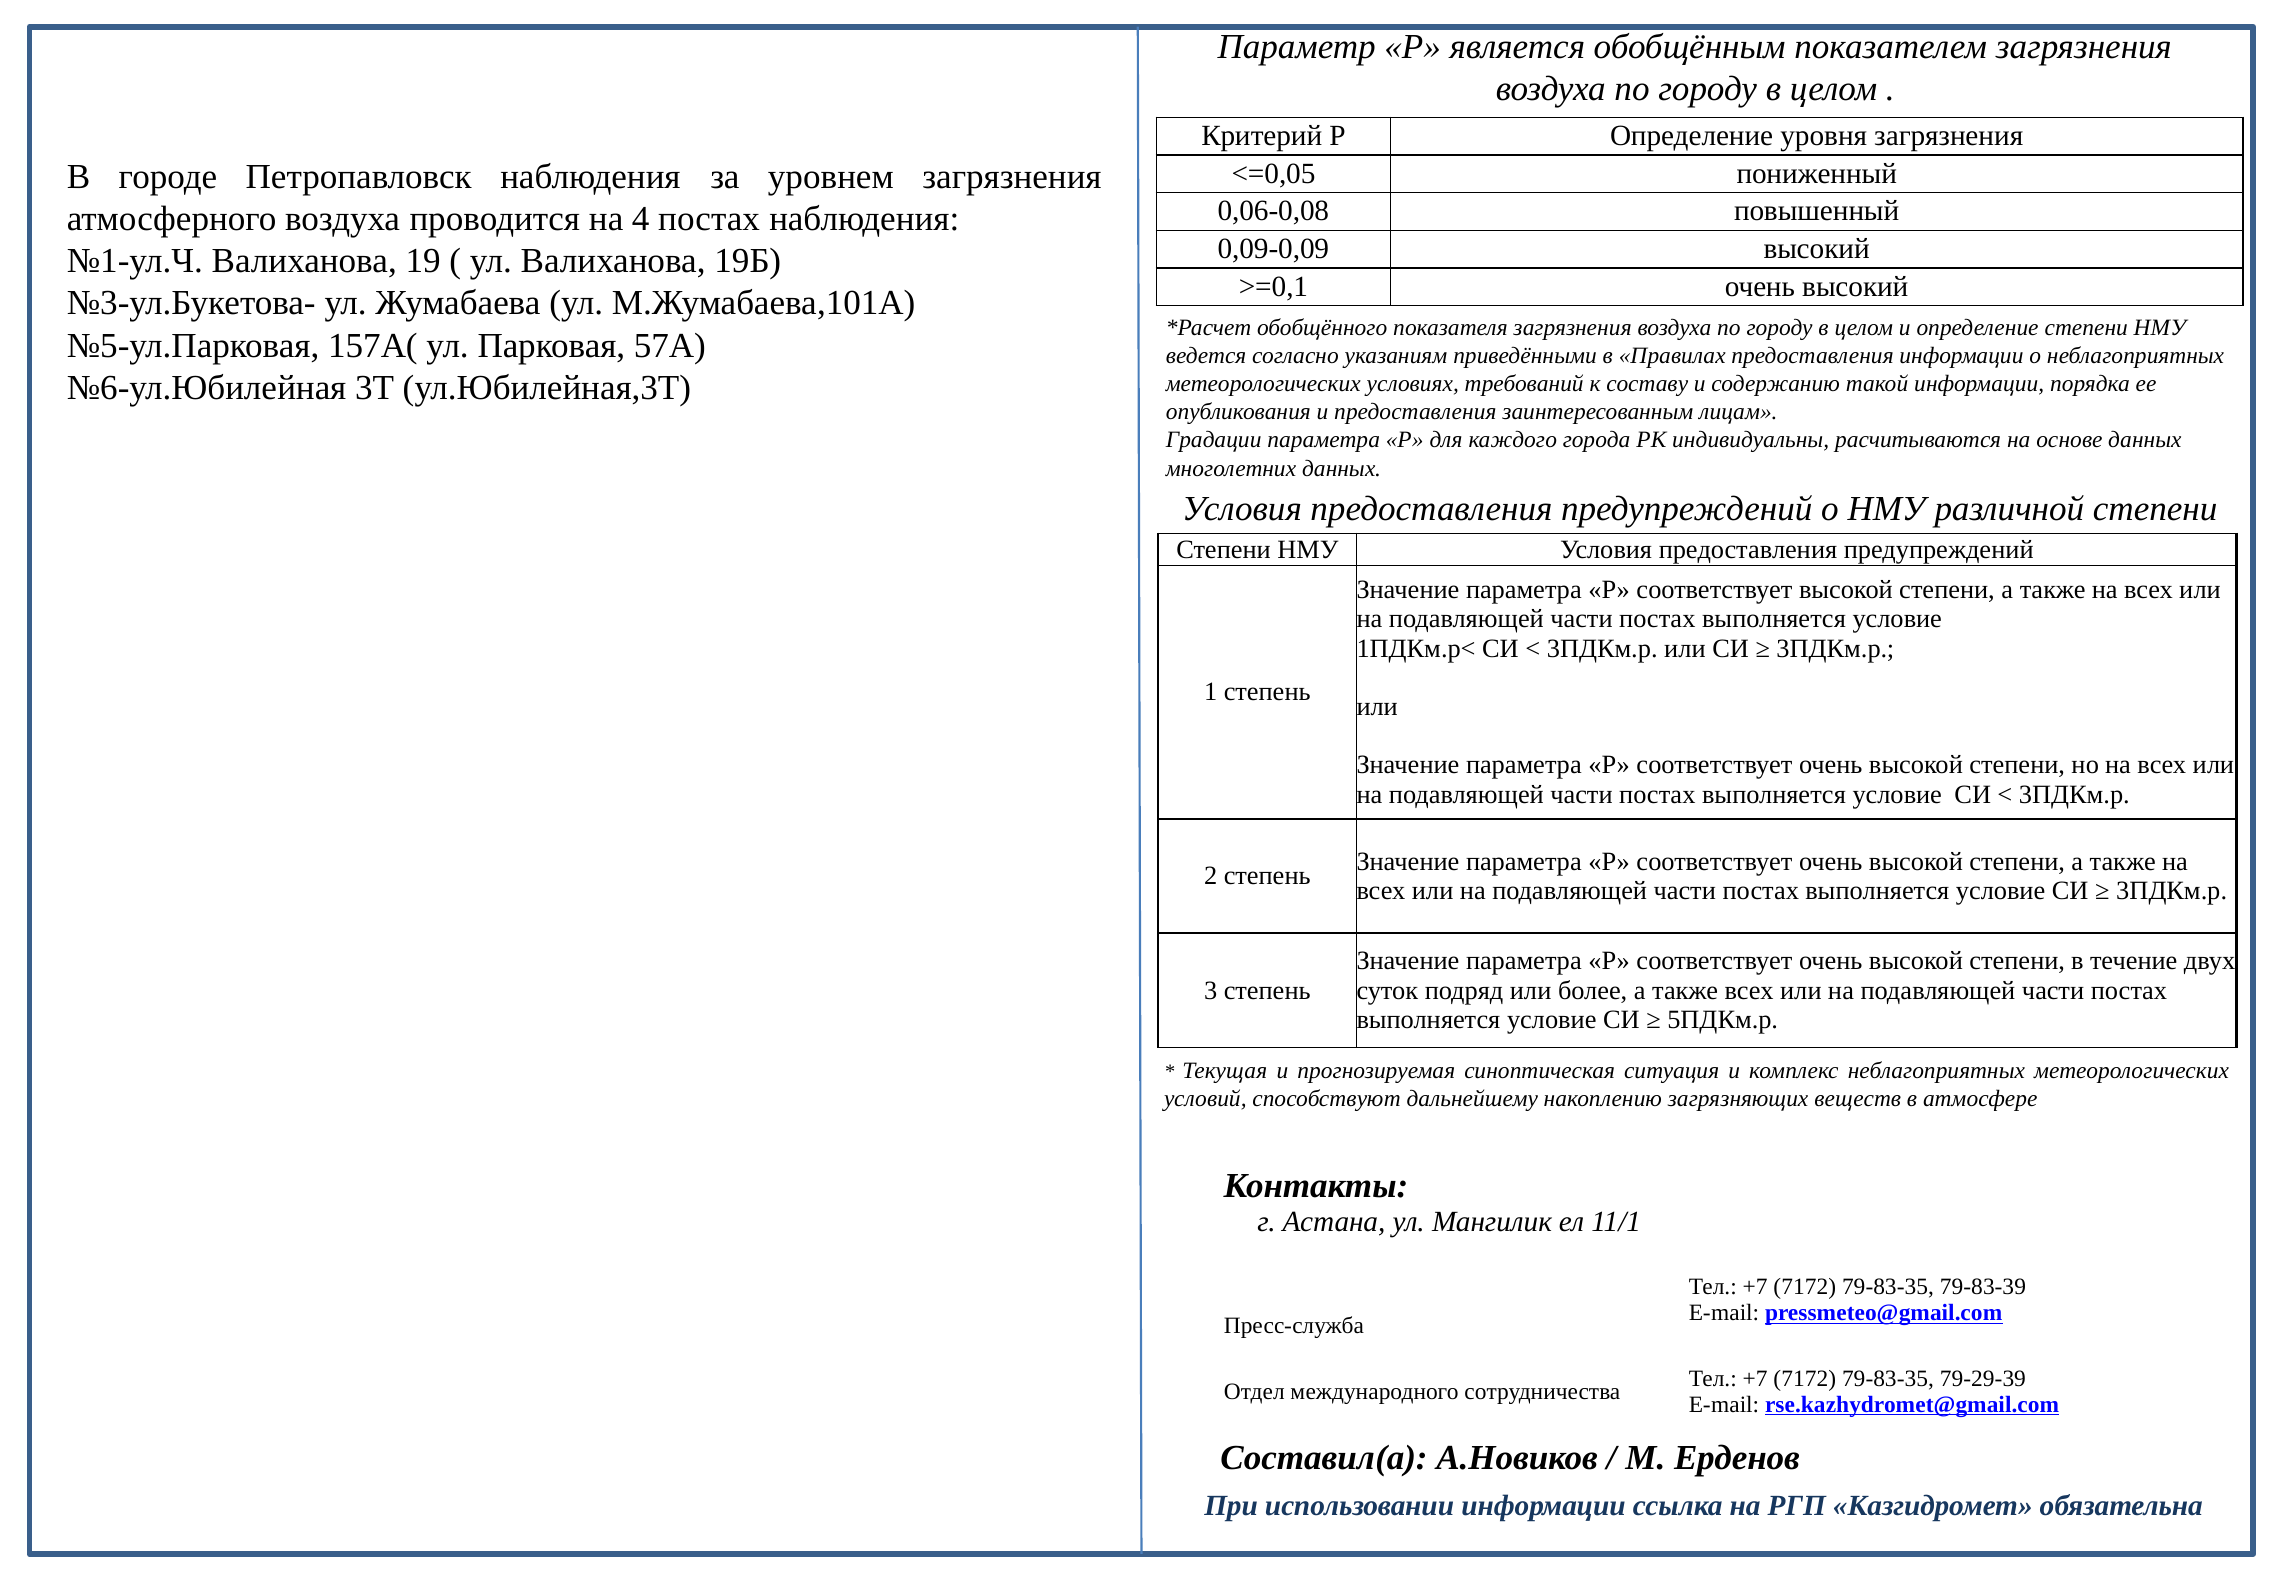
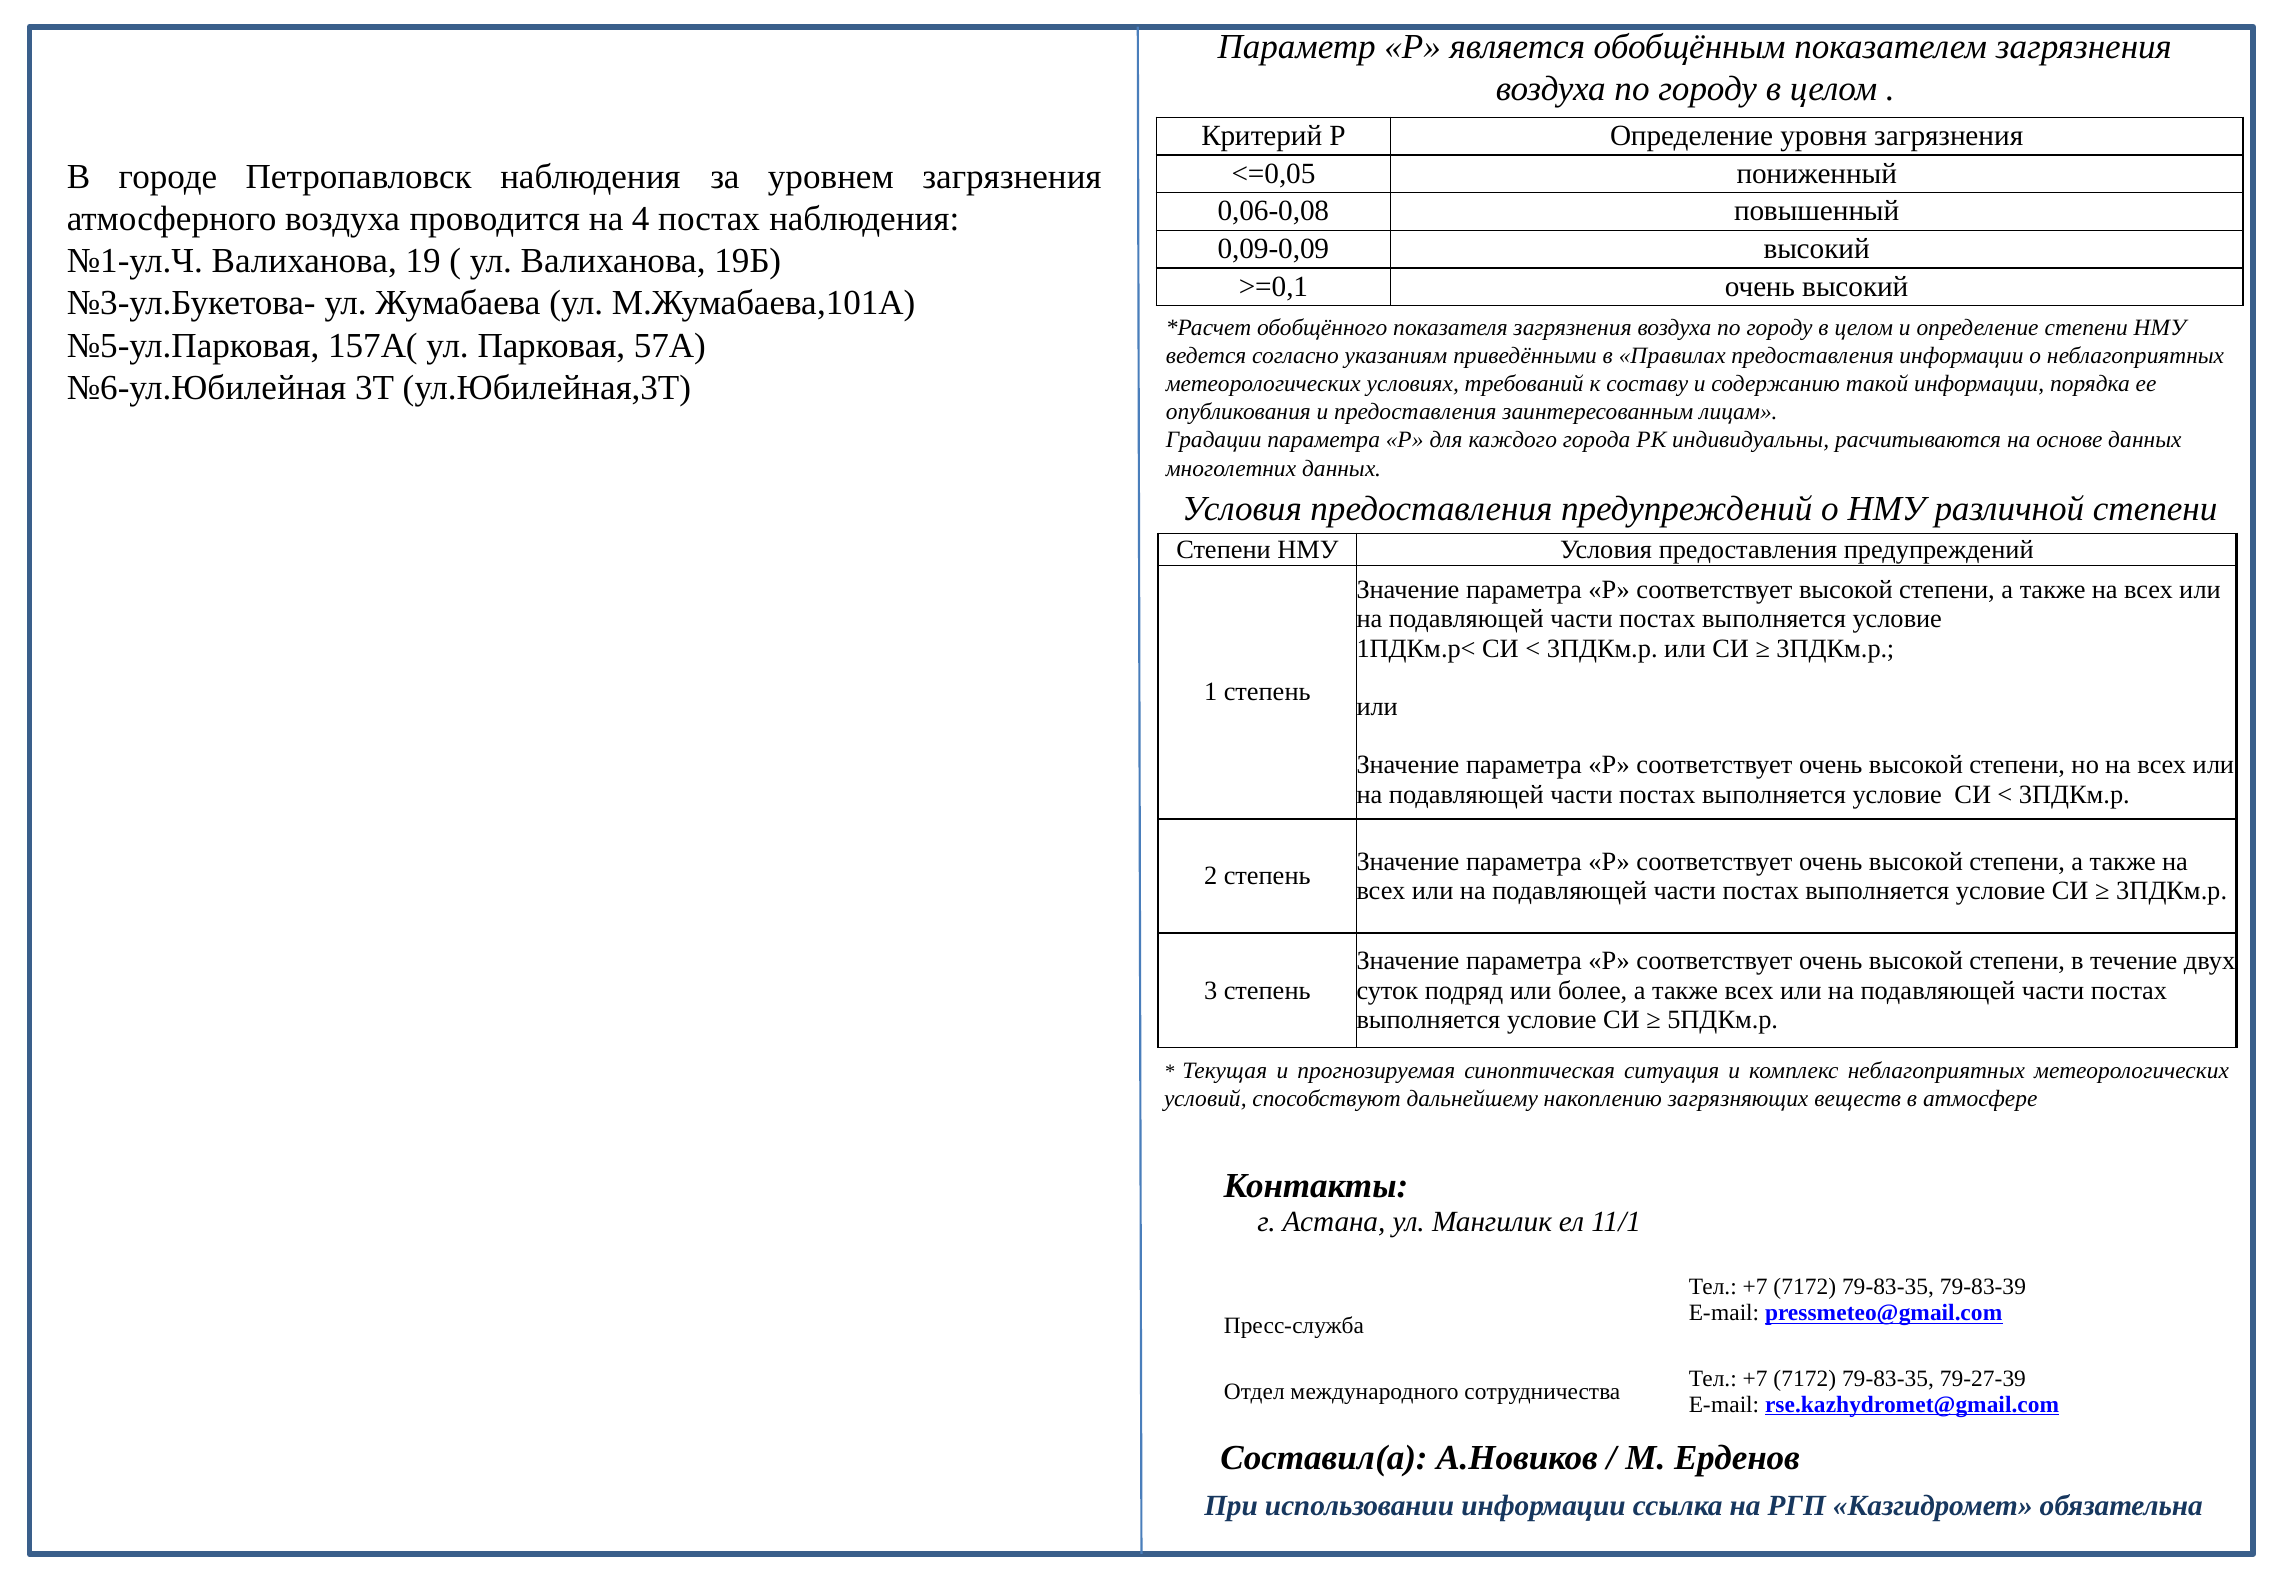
79-29-39: 79-29-39 -> 79-27-39 (1983, 1378)
